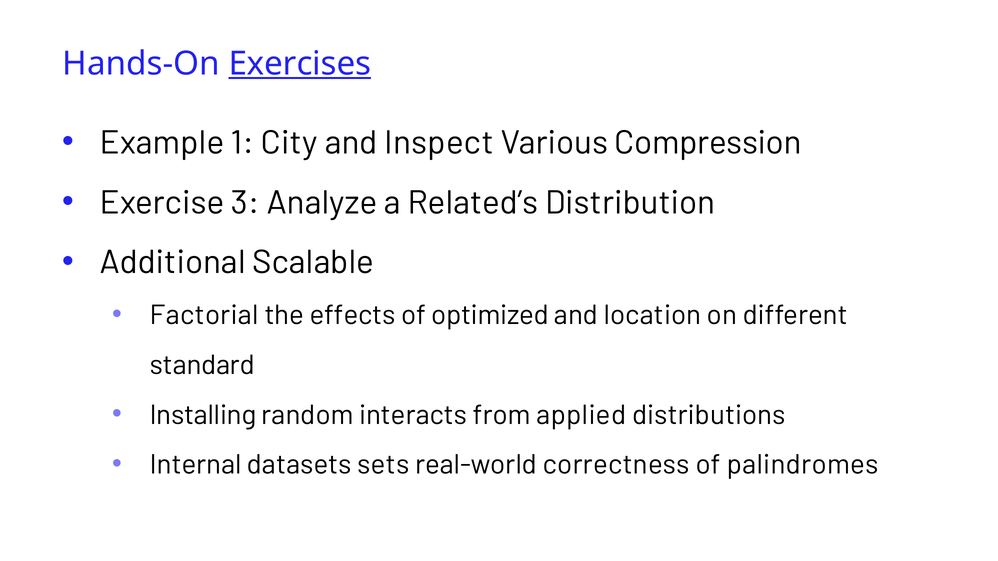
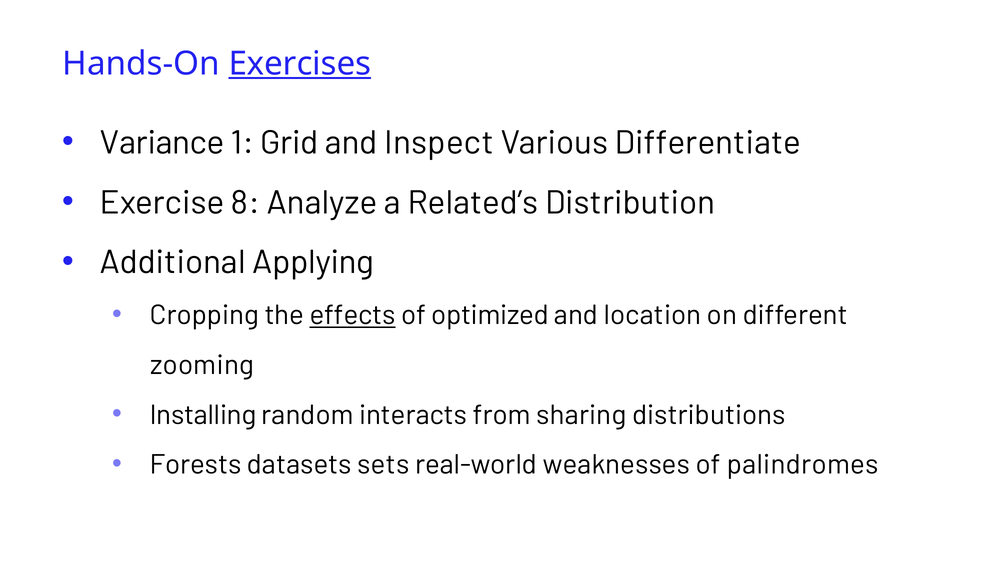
Example: Example -> Variance (162, 143)
City: City -> Grid (289, 143)
Compression: Compression -> Differentiate (708, 143)
3: 3 -> 8 (245, 203)
Scalable: Scalable -> Applying (313, 263)
Factorial: Factorial -> Cropping (204, 315)
effects underline: none -> present (353, 315)
standard: standard -> zooming (202, 365)
applied: applied -> sharing (581, 415)
Internal: Internal -> Forests (196, 465)
correctness: correctness -> weaknesses (616, 465)
